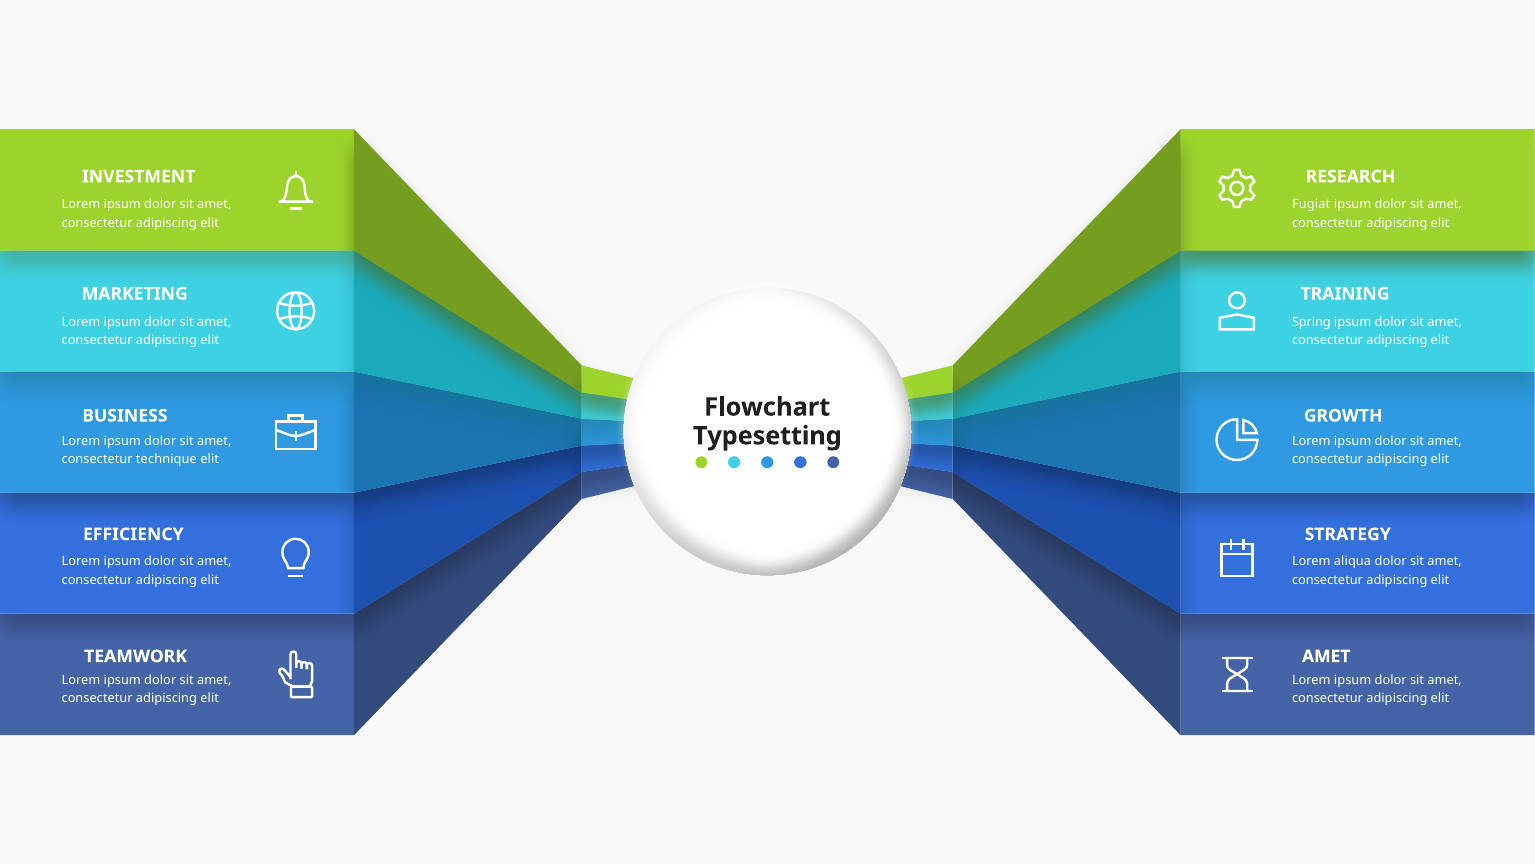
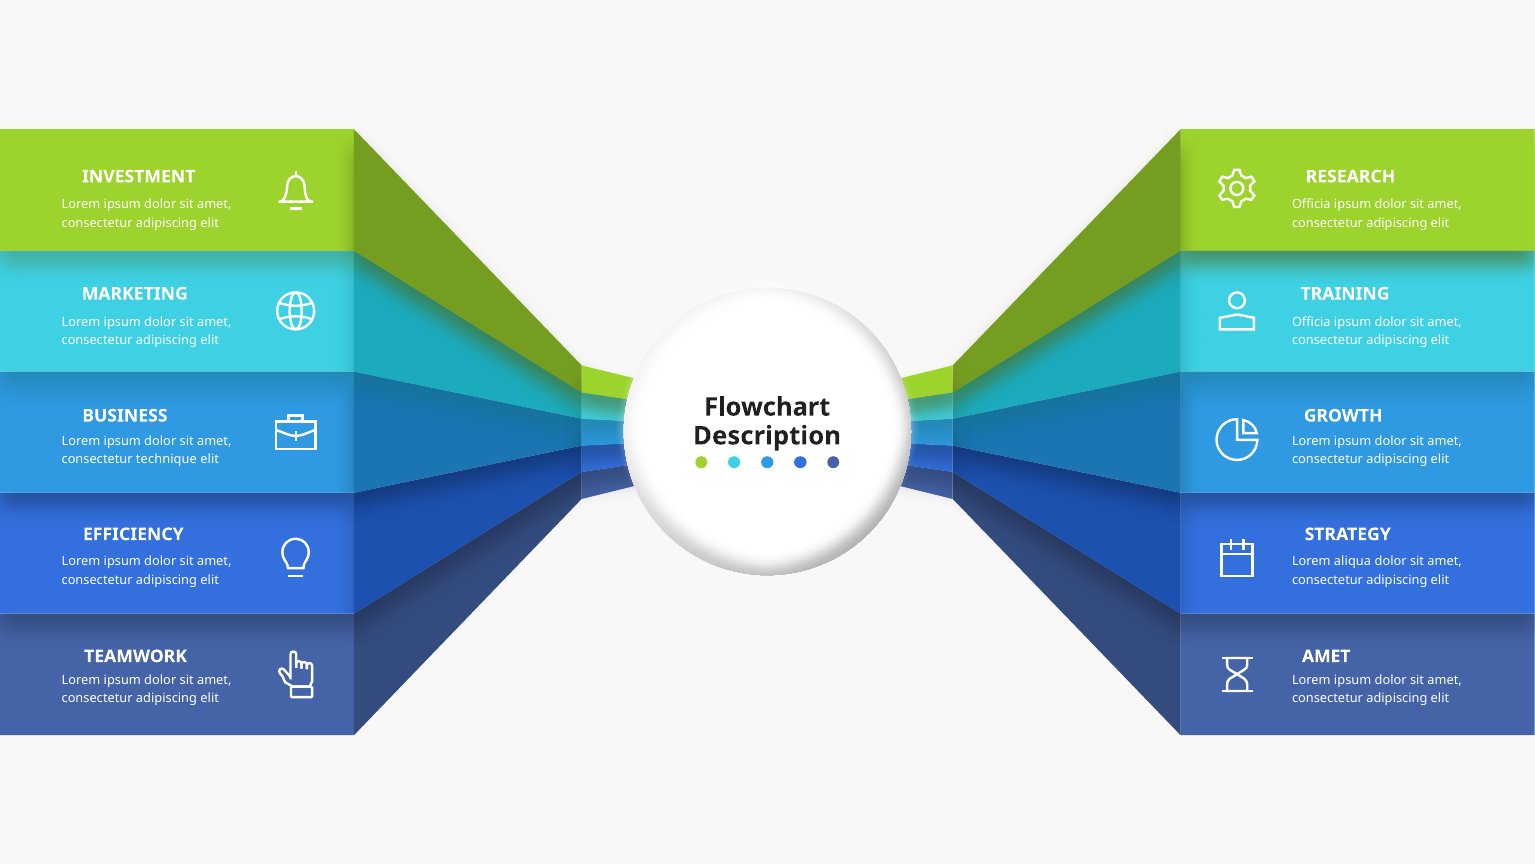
Fugiat: Fugiat -> Officia (1311, 204)
Spring: Spring -> Officia (1311, 322)
Typesetting: Typesetting -> Description (767, 436)
